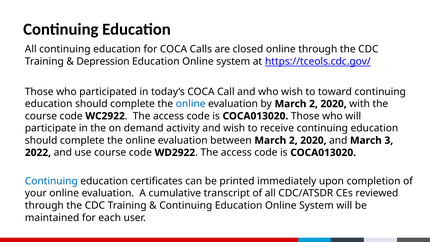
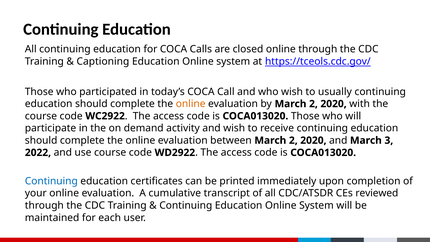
Depression: Depression -> Captioning (103, 61)
toward: toward -> usually (335, 92)
online colour: blue -> orange (191, 104)
